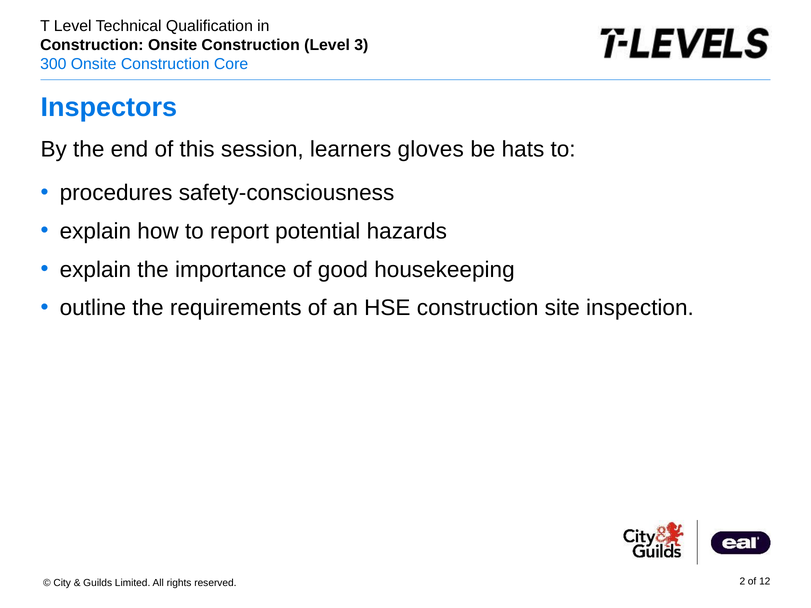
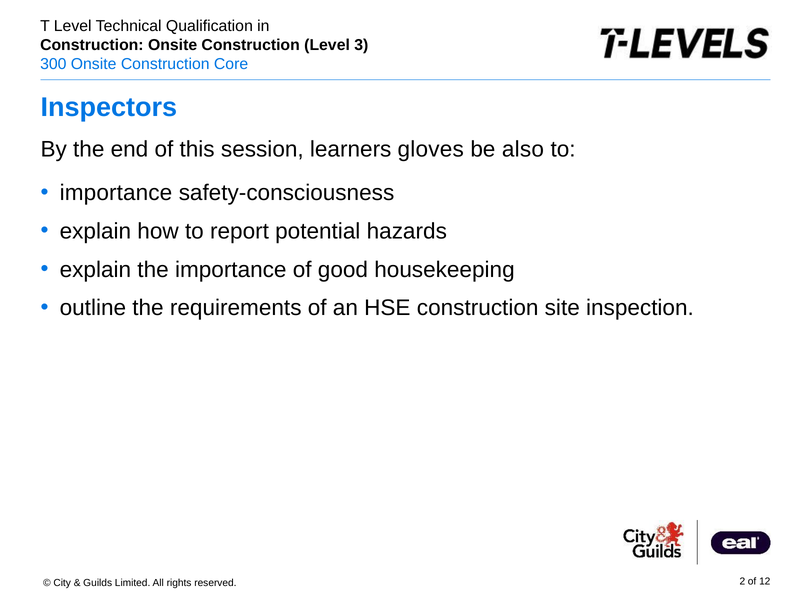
hats: hats -> also (523, 149)
procedures: procedures -> importance (116, 193)
